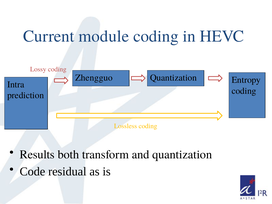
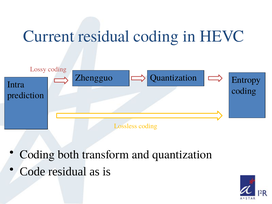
Current module: module -> residual (104, 36)
Results: Results -> Coding (37, 154)
